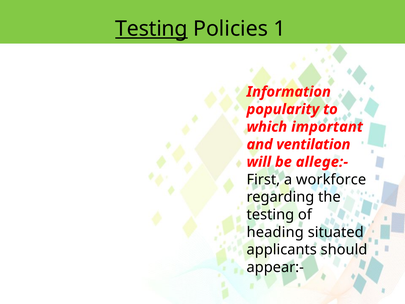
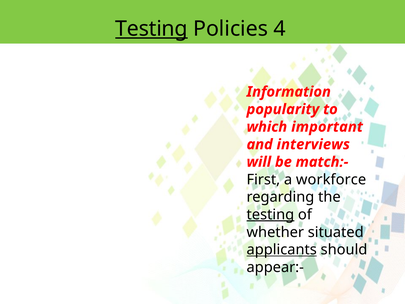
1: 1 -> 4 (280, 29)
ventilation: ventilation -> interviews (313, 144)
allege:-: allege:- -> match:- (322, 162)
testing underline: none -> present (270, 214)
heading: heading -> whether (275, 232)
applicants underline: none -> present (282, 250)
